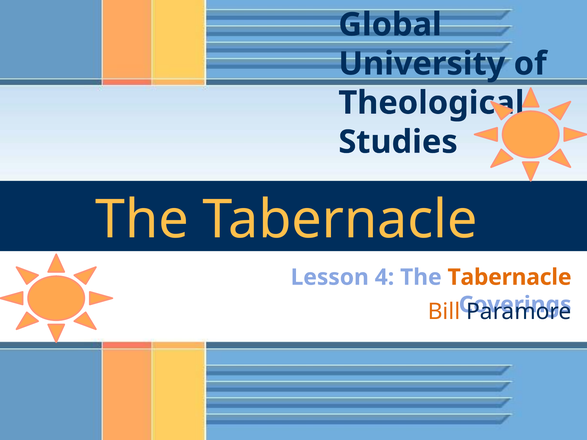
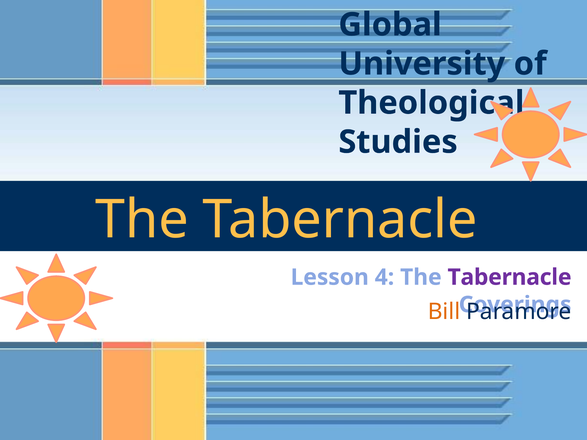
Tabernacle colour: orange -> purple (510, 277)
